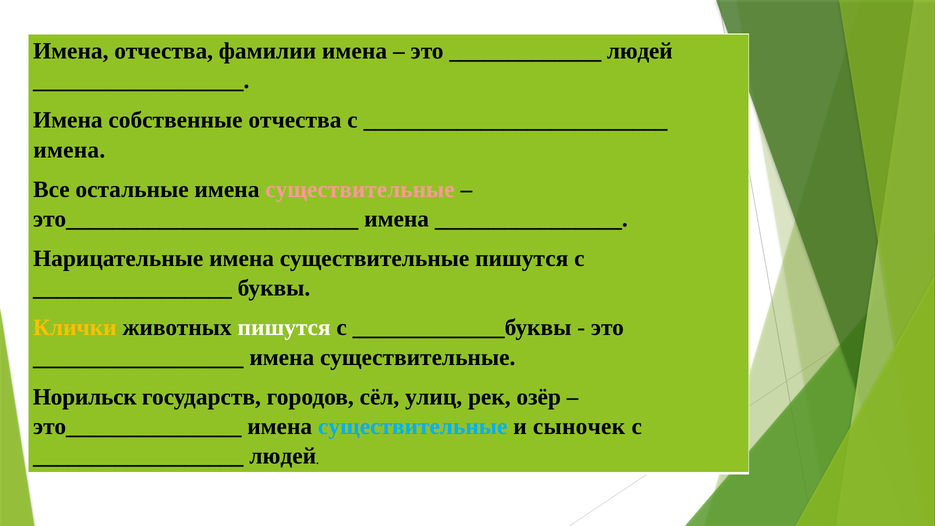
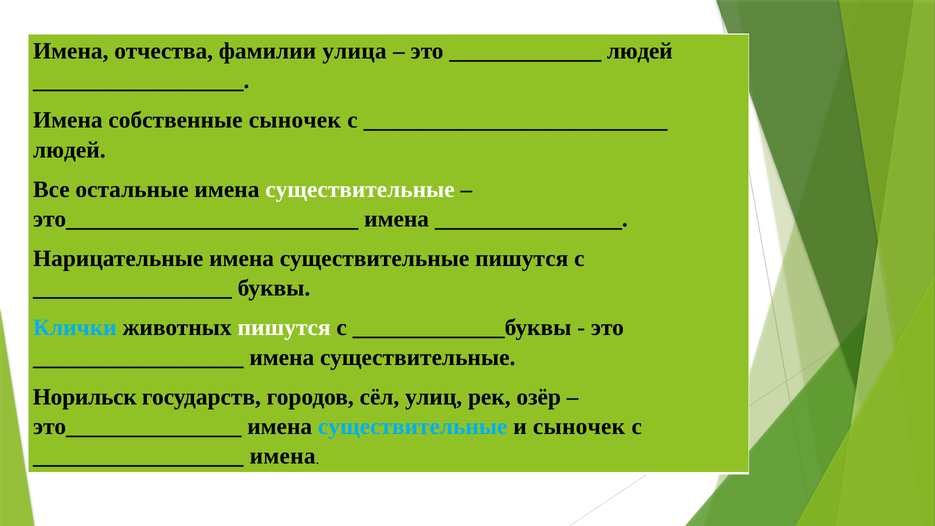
фамилии имена: имена -> улица (354, 51)
собственные отчества: отчества -> сыночек (295, 120)
имена: имена -> людей (69, 150)
существительные colour: pink -> white (360, 189)
Клички colour: yellow -> light blue (75, 328)
людей: людей -> имена (283, 456)
